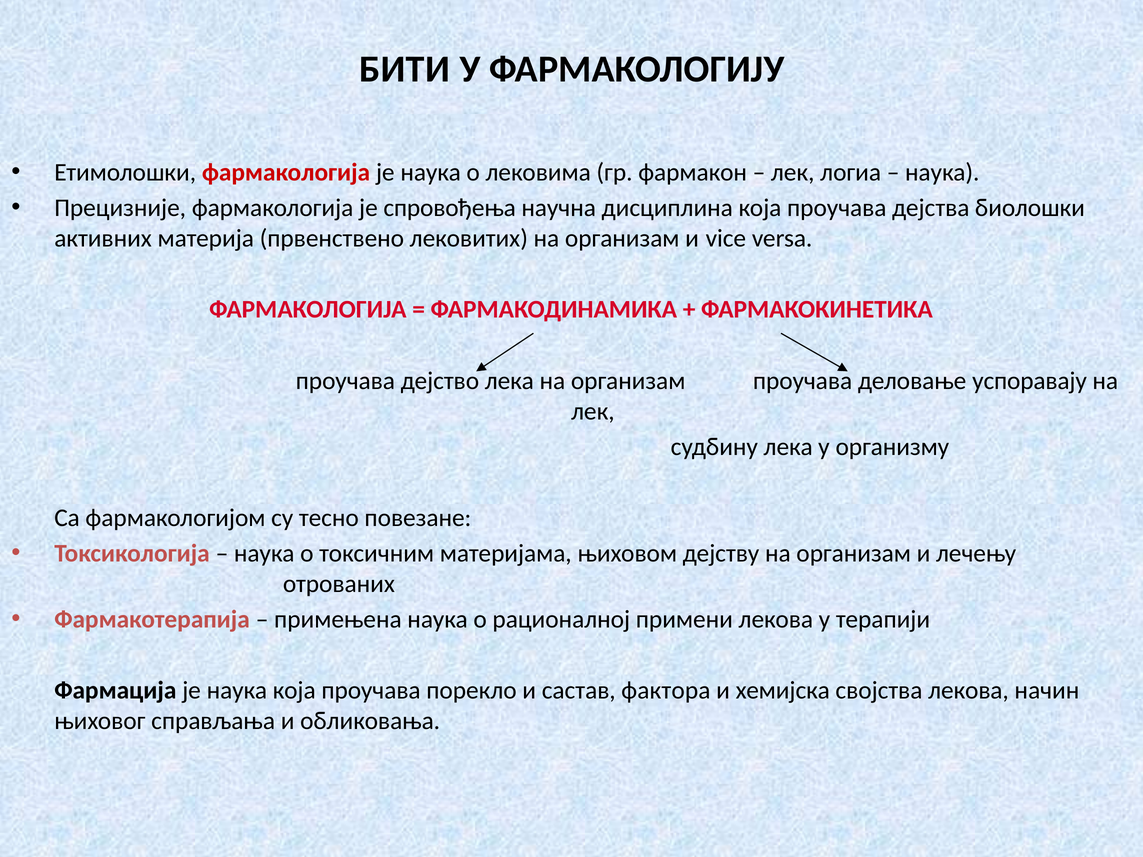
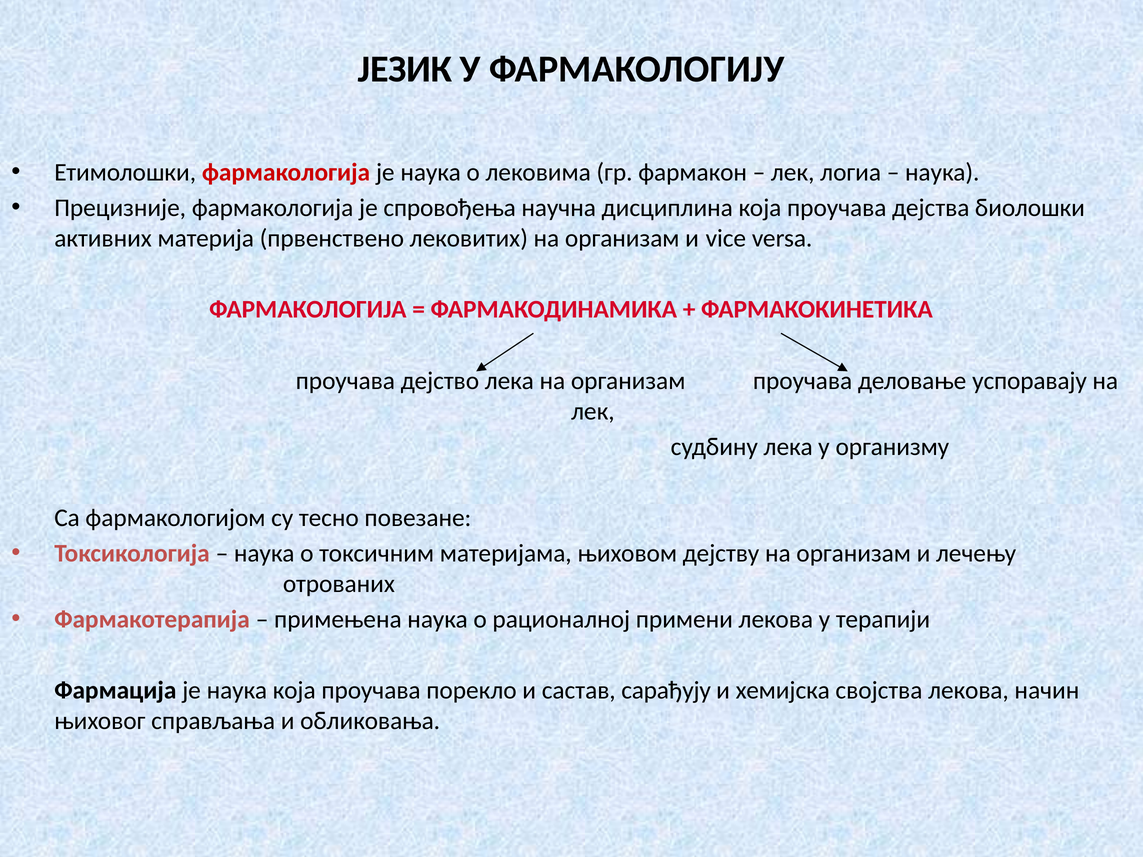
БИТИ: БИТИ -> ЈЕЗИК (405, 69)
фактора: фактора -> сарађују (666, 691)
